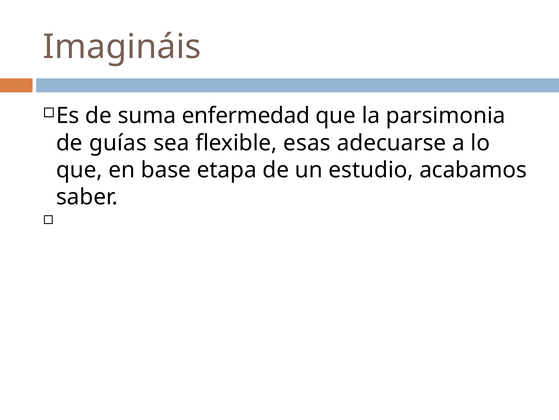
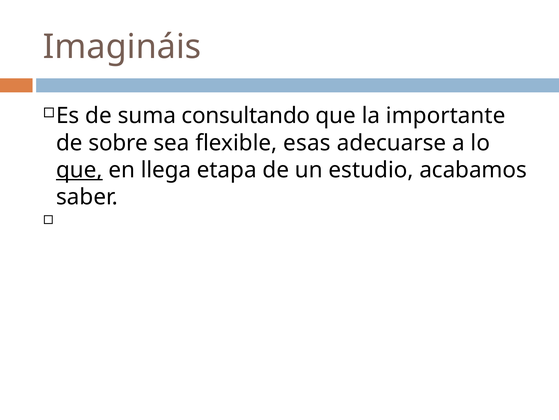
enfermedad: enfermedad -> consultando (246, 116)
parsimonia: parsimonia -> importante (446, 116)
guías: guías -> sobre (118, 143)
que underline: none -> present (79, 170)
base: base -> llega (166, 170)
